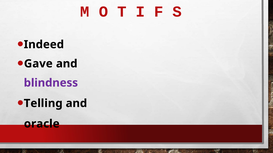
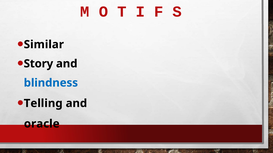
Indeed: Indeed -> Similar (44, 45)
Gave: Gave -> Story (38, 64)
blindness colour: purple -> blue (51, 83)
